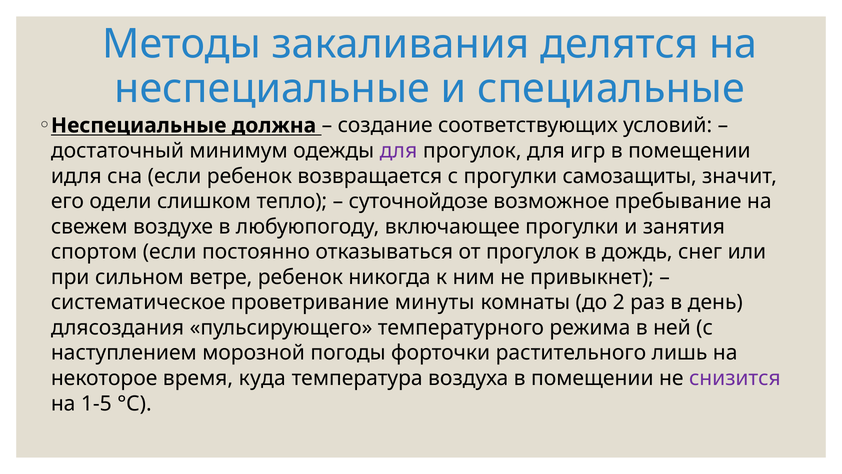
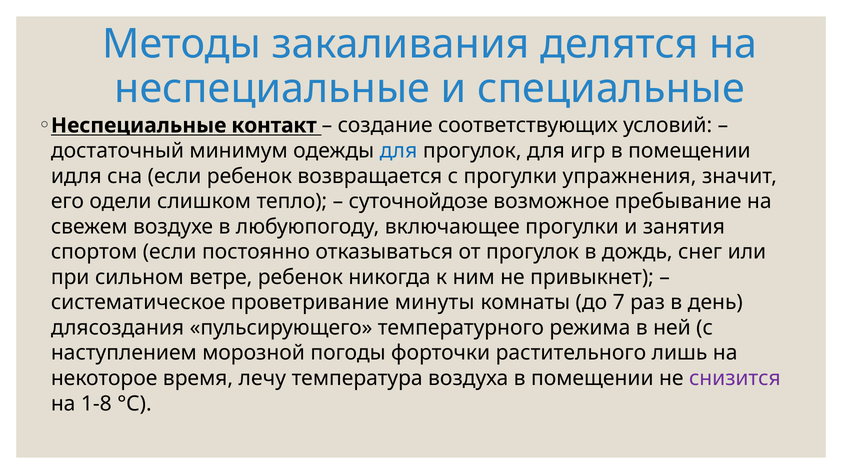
должна: должна -> контакт (274, 125)
для colour: purple -> blue (398, 151)
самозащиты: самозащиты -> упражнения (629, 176)
2: 2 -> 7 (619, 302)
куда: куда -> лечу (262, 378)
1-5: 1-5 -> 1-8 (96, 403)
